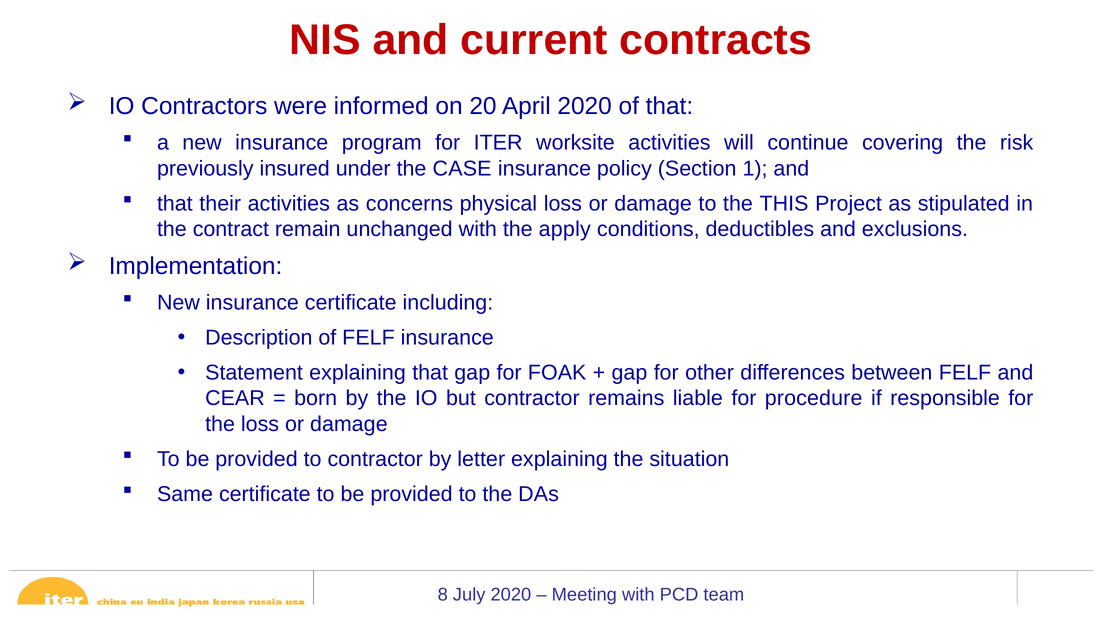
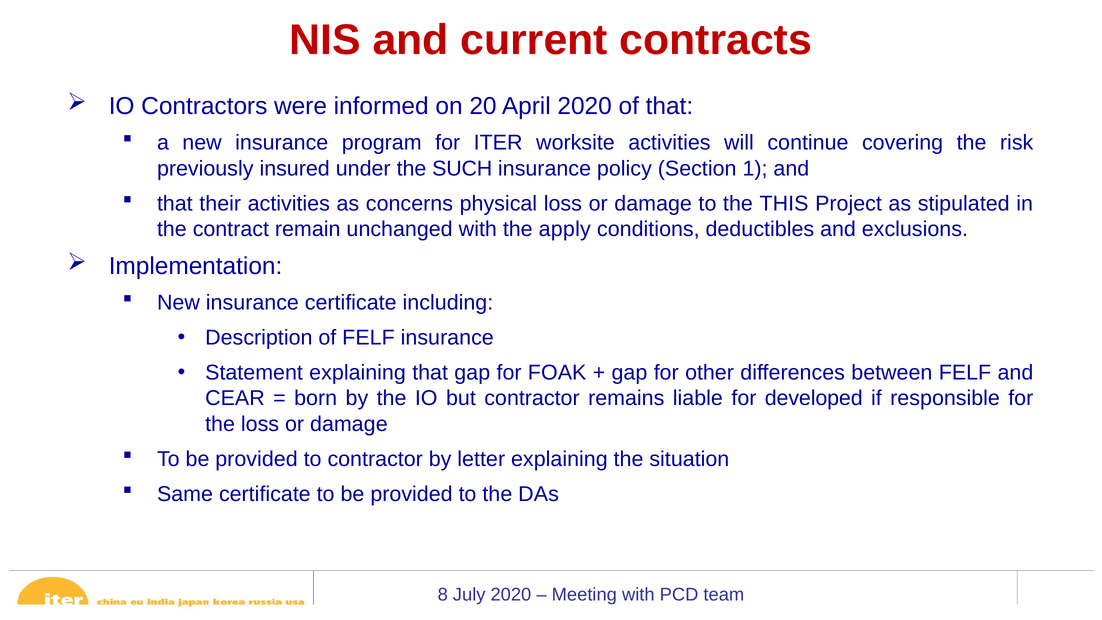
CASE: CASE -> SUCH (462, 169)
procedure: procedure -> developed (814, 398)
